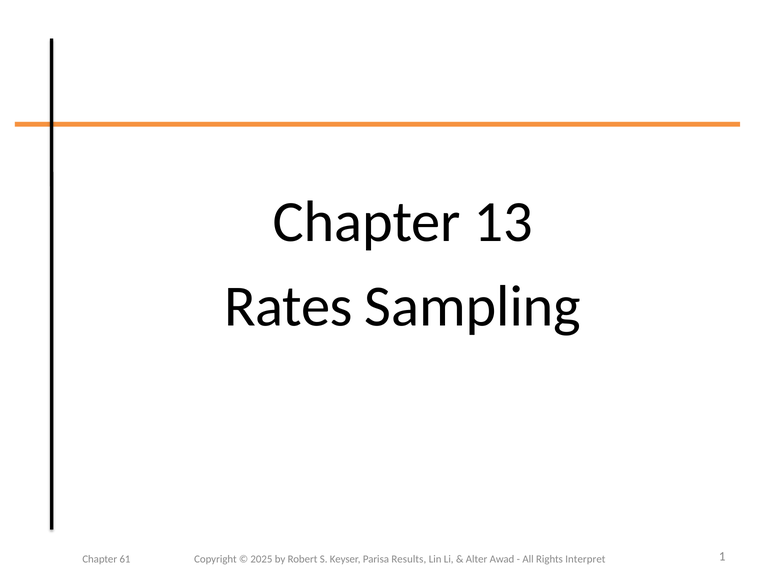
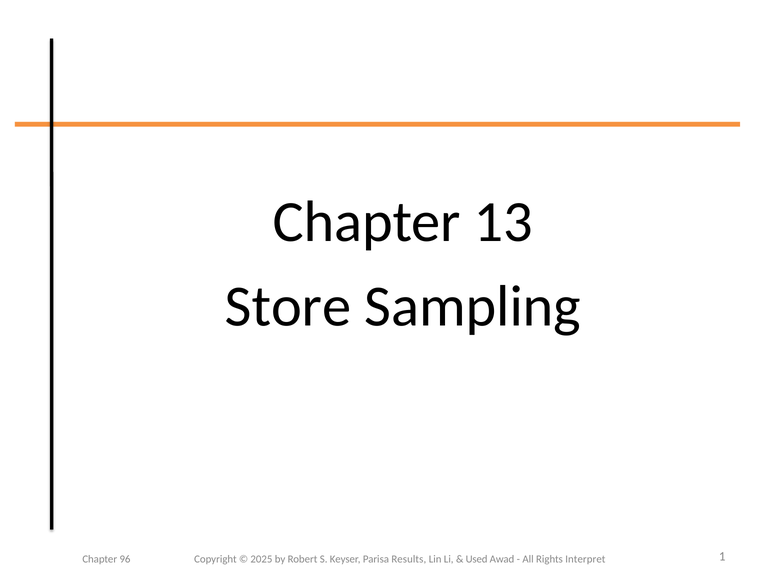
Rates: Rates -> Store (288, 307)
61: 61 -> 96 (125, 559)
Alter: Alter -> Used (477, 559)
